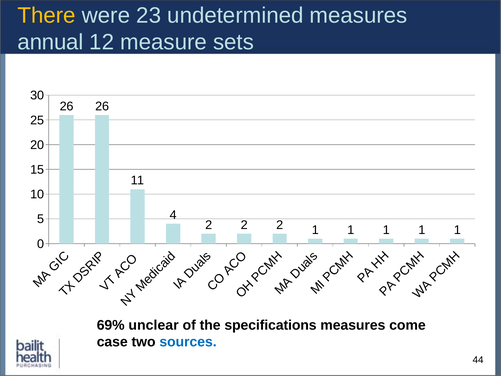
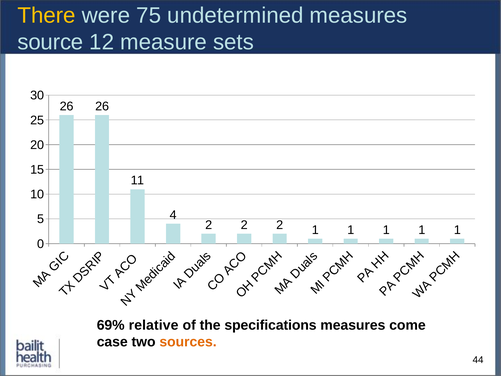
23: 23 -> 75 (149, 15)
annual: annual -> source (50, 42)
unclear: unclear -> relative (154, 325)
sources colour: blue -> orange (188, 342)
